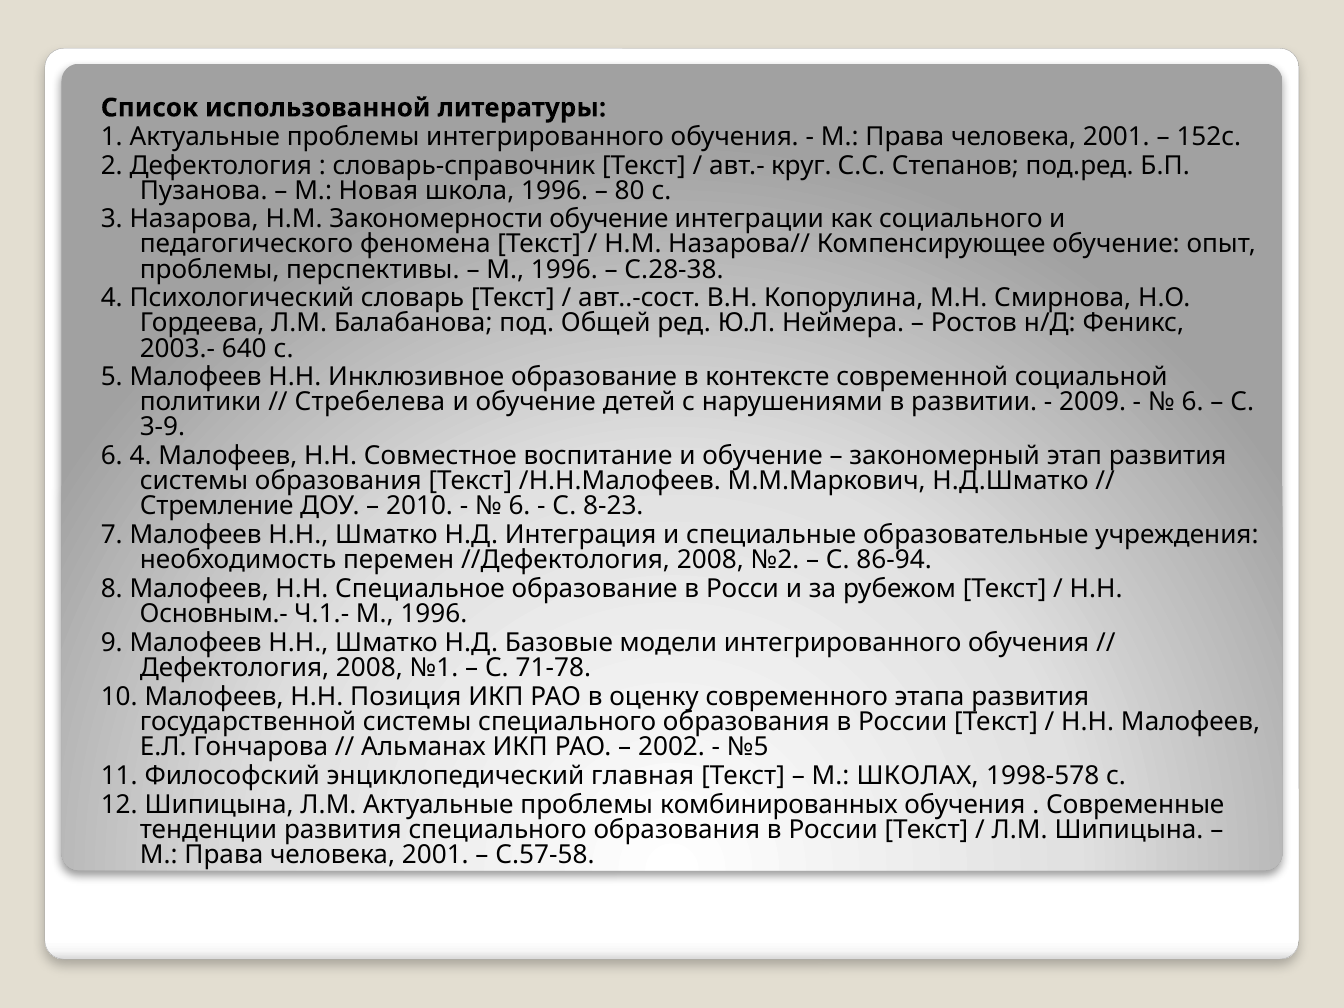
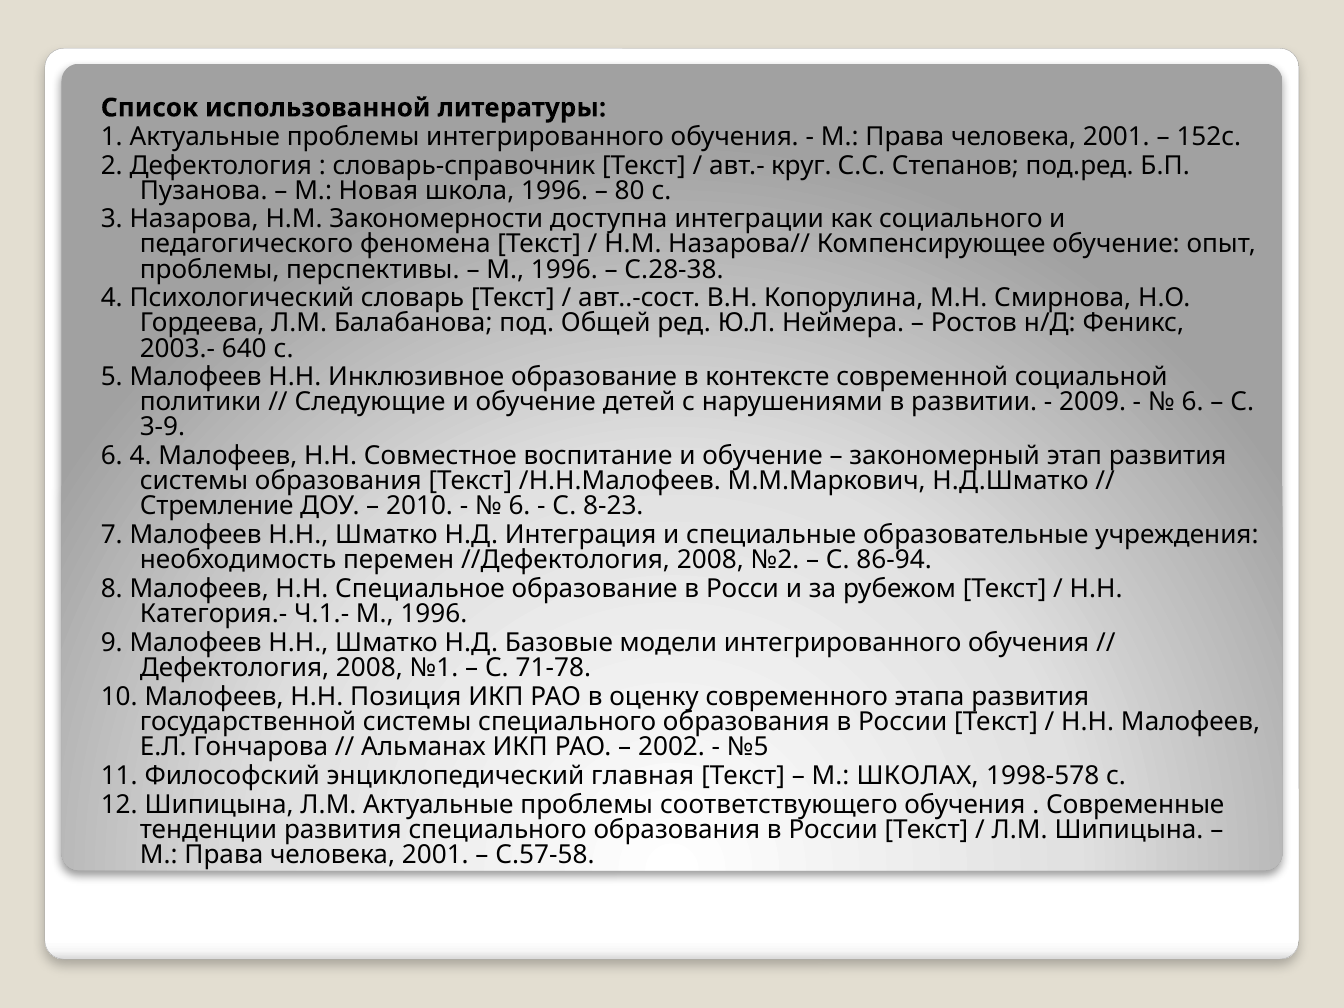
Закономерности обучение: обучение -> доступна (609, 219)
Стребелева: Стребелева -> Следующие (370, 402)
Основным.-: Основным.- -> Категория.- (214, 614)
комбинированных: комбинированных -> соответствующего (779, 804)
